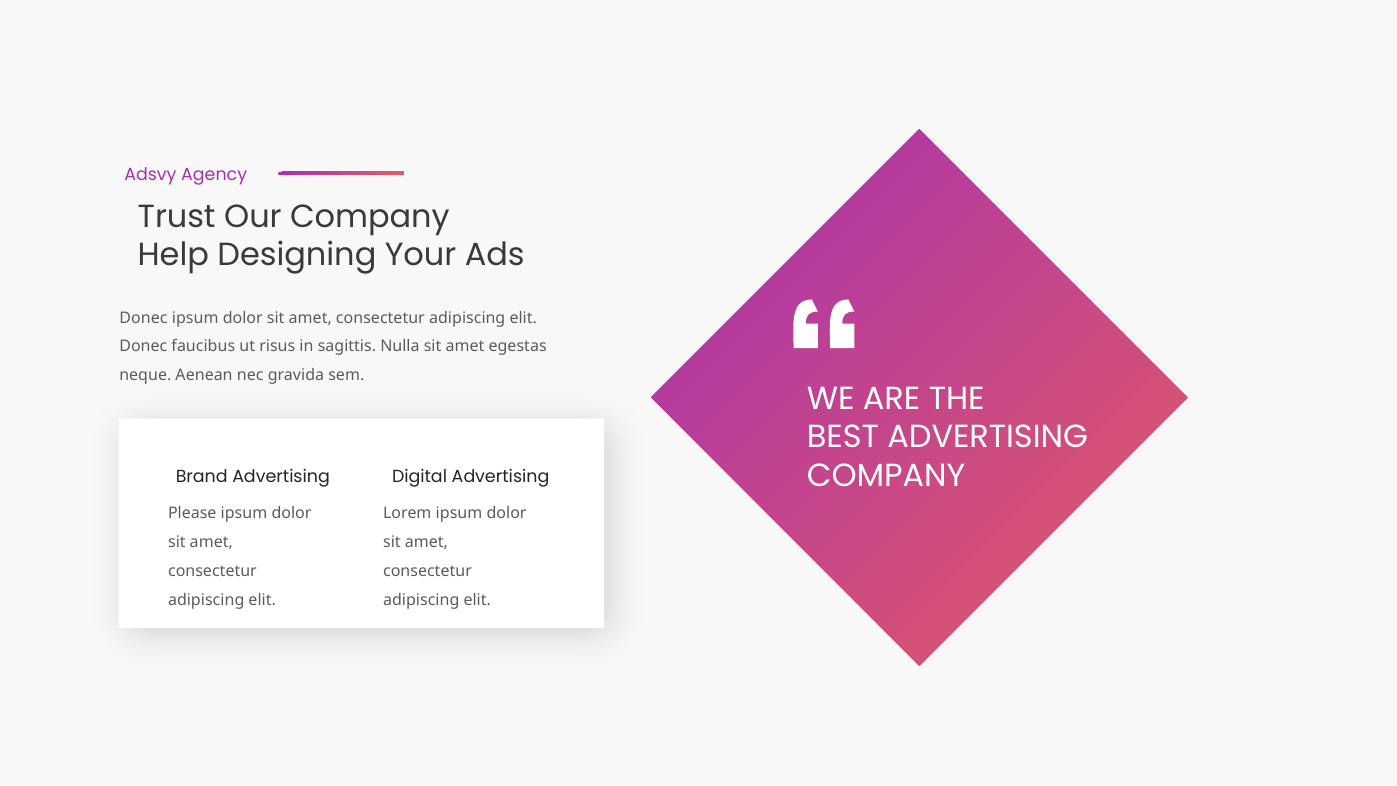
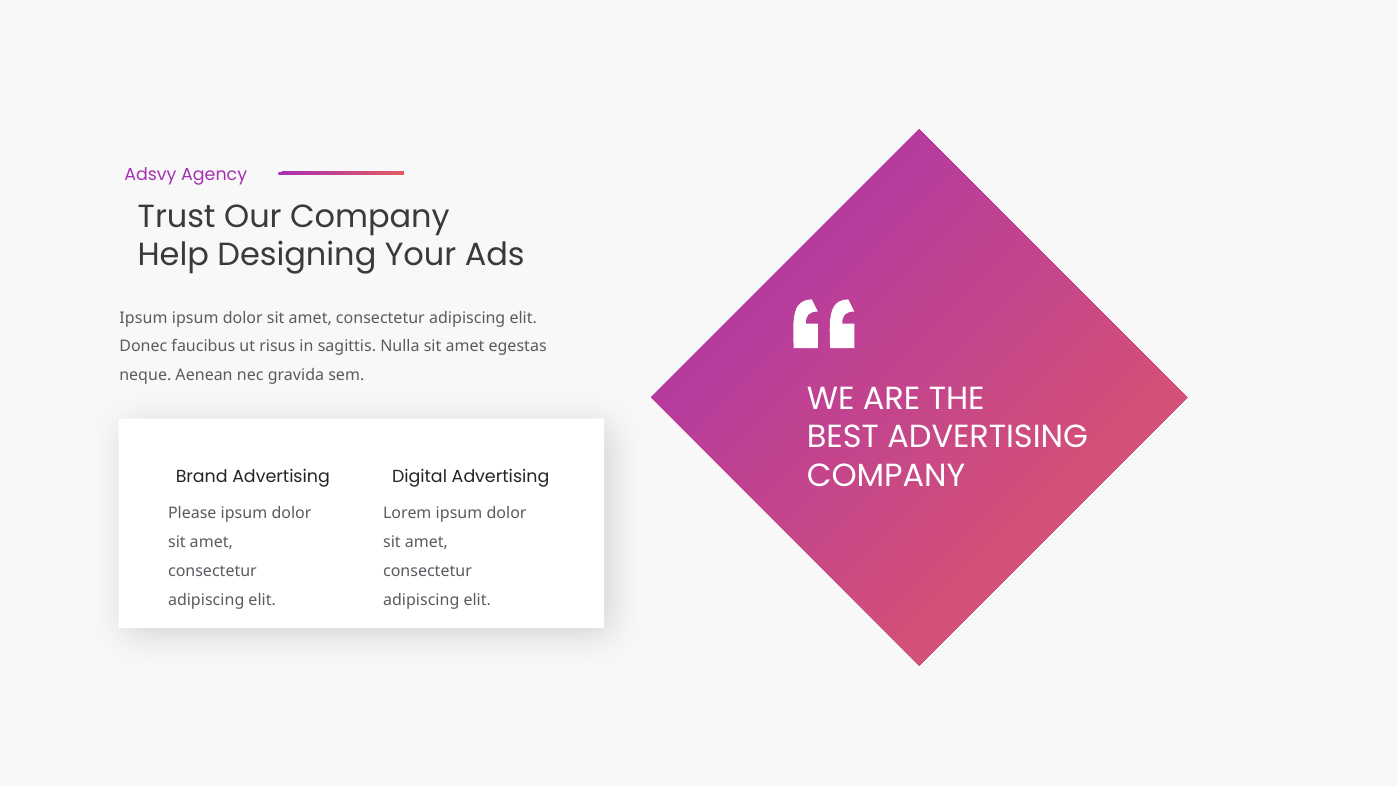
Donec: Donec -> Ipsum (143, 318)
